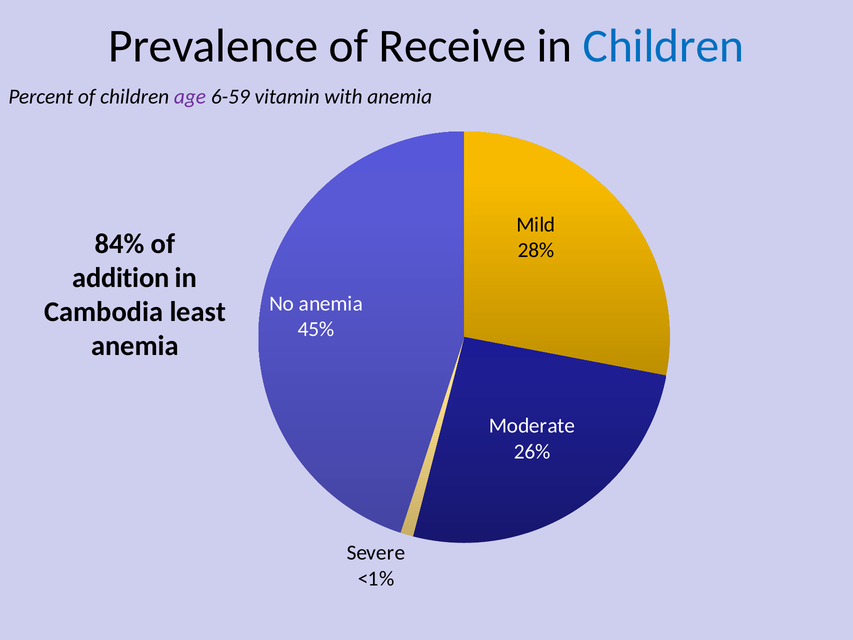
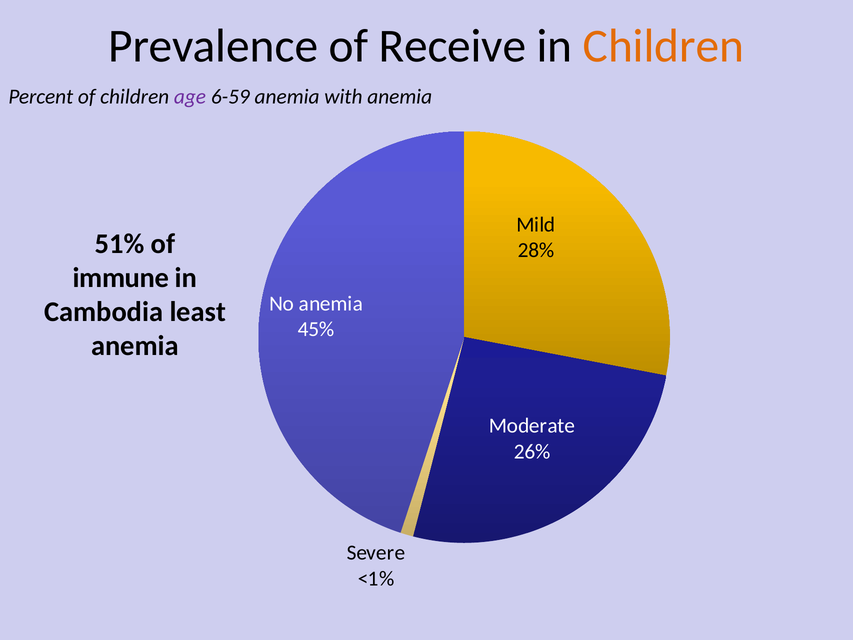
Children colour: blue -> orange (663, 46)
6-59 vitamin: vitamin -> anemia (287, 97)
84%: 84% -> 51% (120, 244)
addition: addition -> immune (121, 278)
